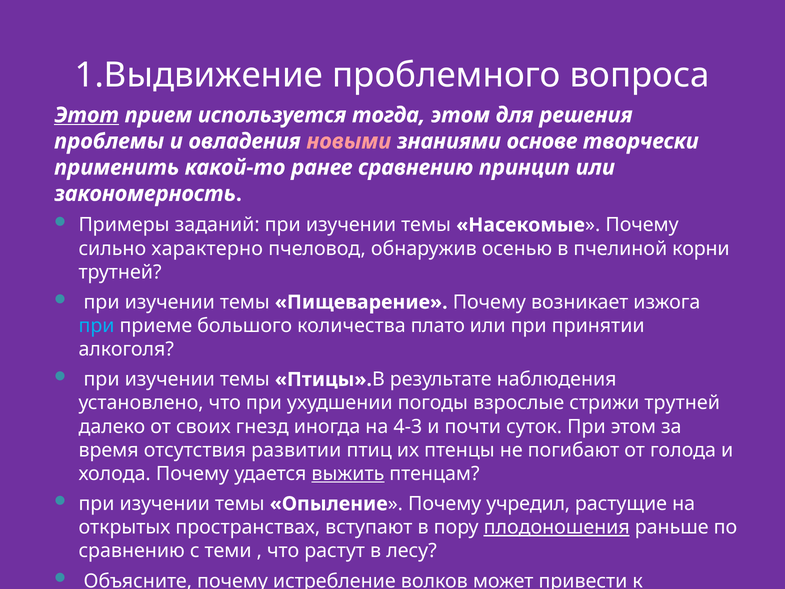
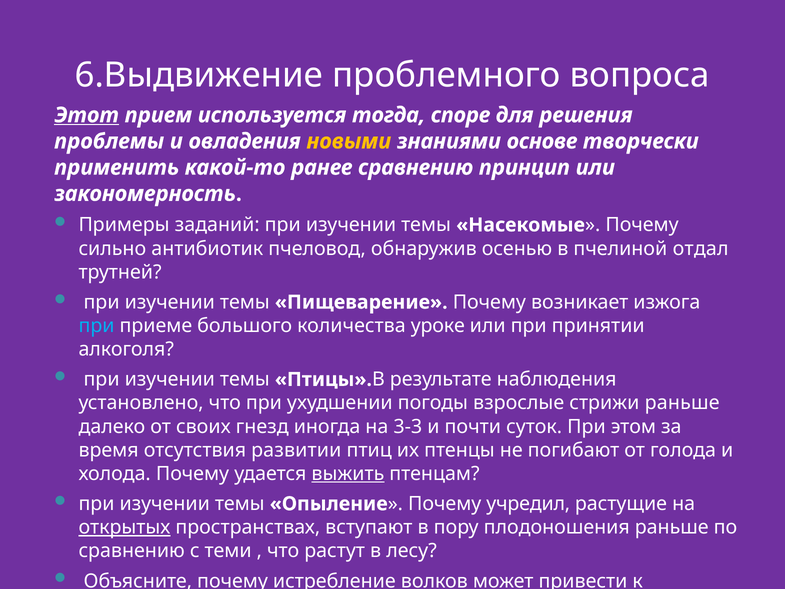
1.Выдвижение: 1.Выдвижение -> 6.Выдвижение (199, 75)
тогда этом: этом -> споре (461, 115)
новыми colour: pink -> yellow (349, 141)
характерно: характерно -> антибиотик (207, 248)
корни: корни -> отдал (701, 248)
плато: плато -> уроке (438, 326)
стрижи трутней: трутней -> раньше (682, 403)
4-3: 4-3 -> 3-3 (408, 426)
открытых underline: none -> present (124, 527)
плодоношения underline: present -> none (557, 527)
